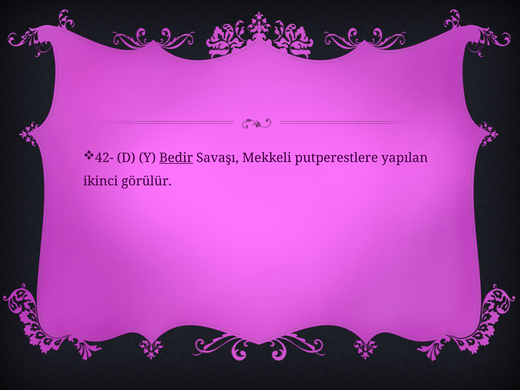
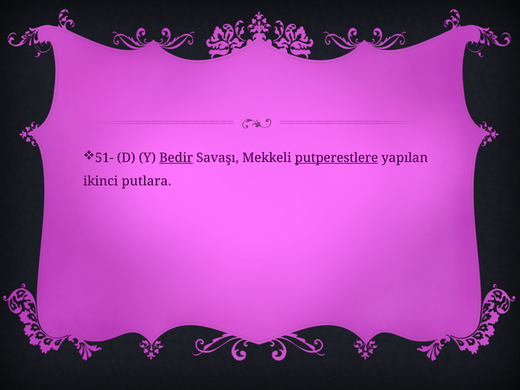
42-: 42- -> 51- (104, 158)
putperestlere underline: none -> present (336, 158)
görülür: görülür -> putlara (146, 181)
